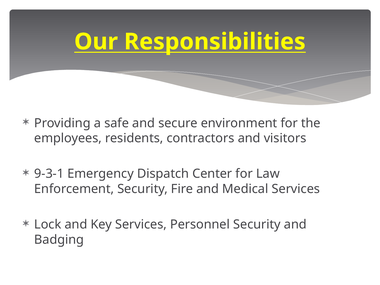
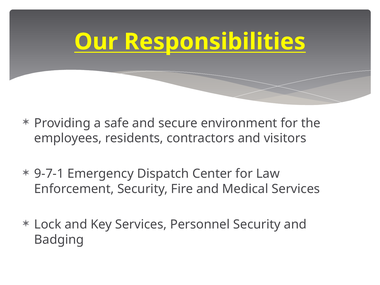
9-3-1: 9-3-1 -> 9-7-1 (49, 174)
